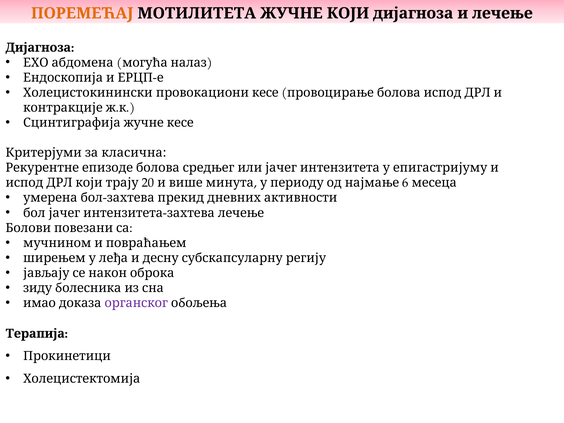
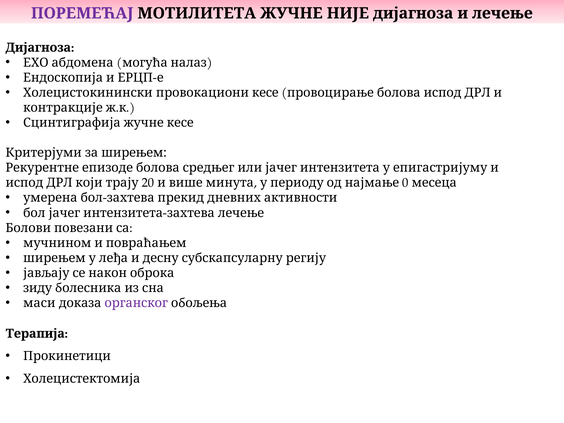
ПОРЕМЕЋАЈ colour: orange -> purple (82, 13)
КОЈИ: КОЈИ -> НИЈЕ (348, 13)
класична: класична -> ширењем (134, 153)
6: 6 -> 0 (405, 183)
имао: имао -> маси (39, 303)
